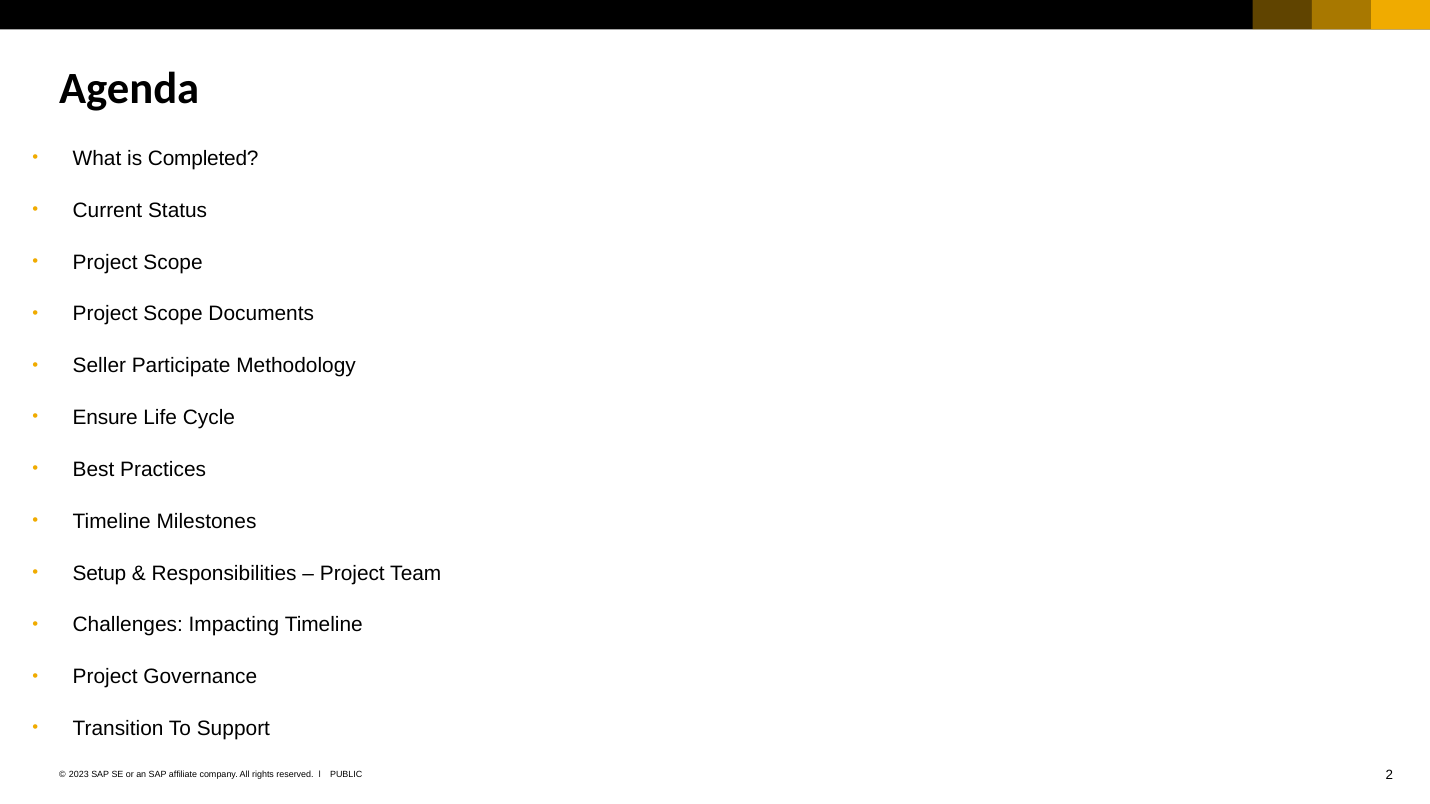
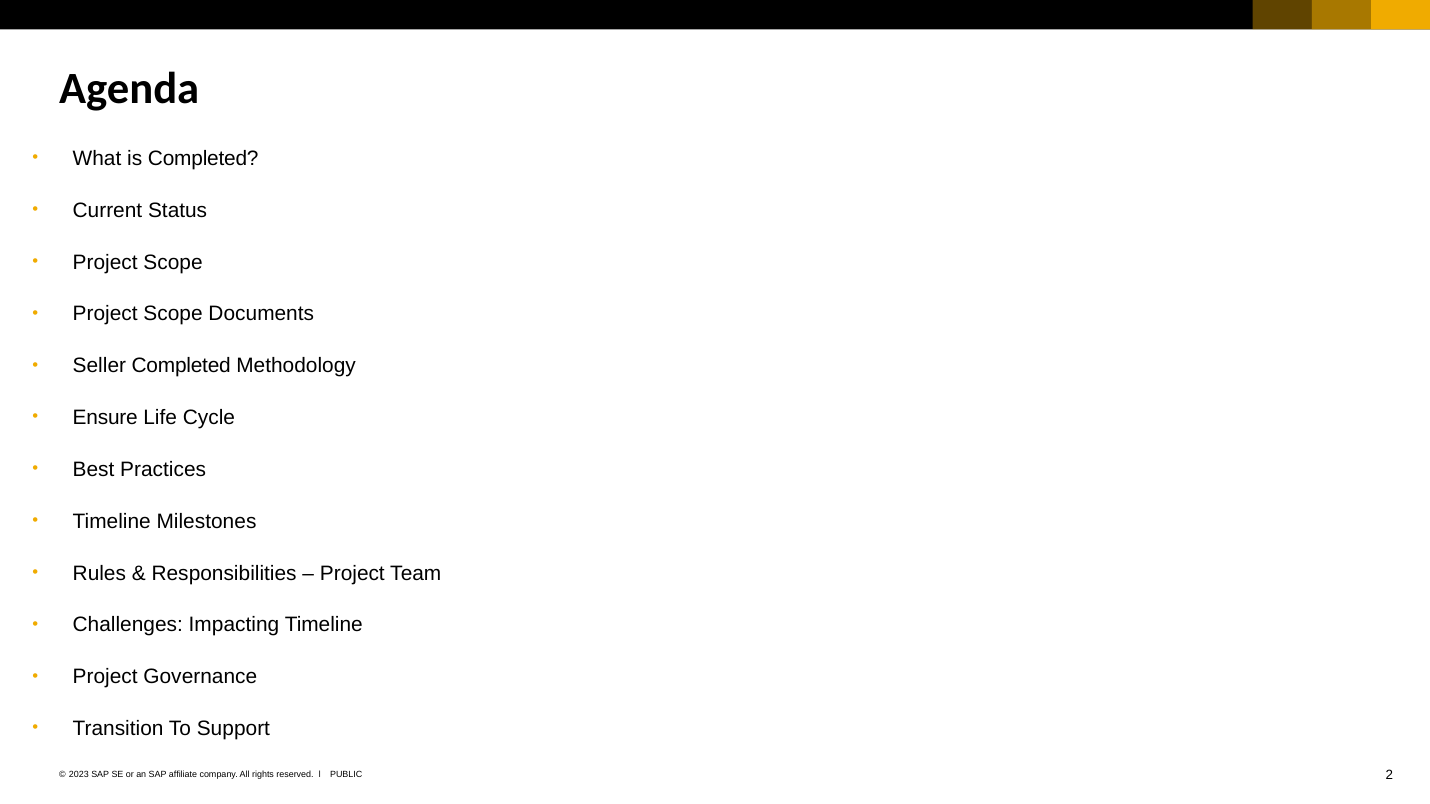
Seller Participate: Participate -> Completed (181, 366)
Setup: Setup -> Rules (99, 573)
